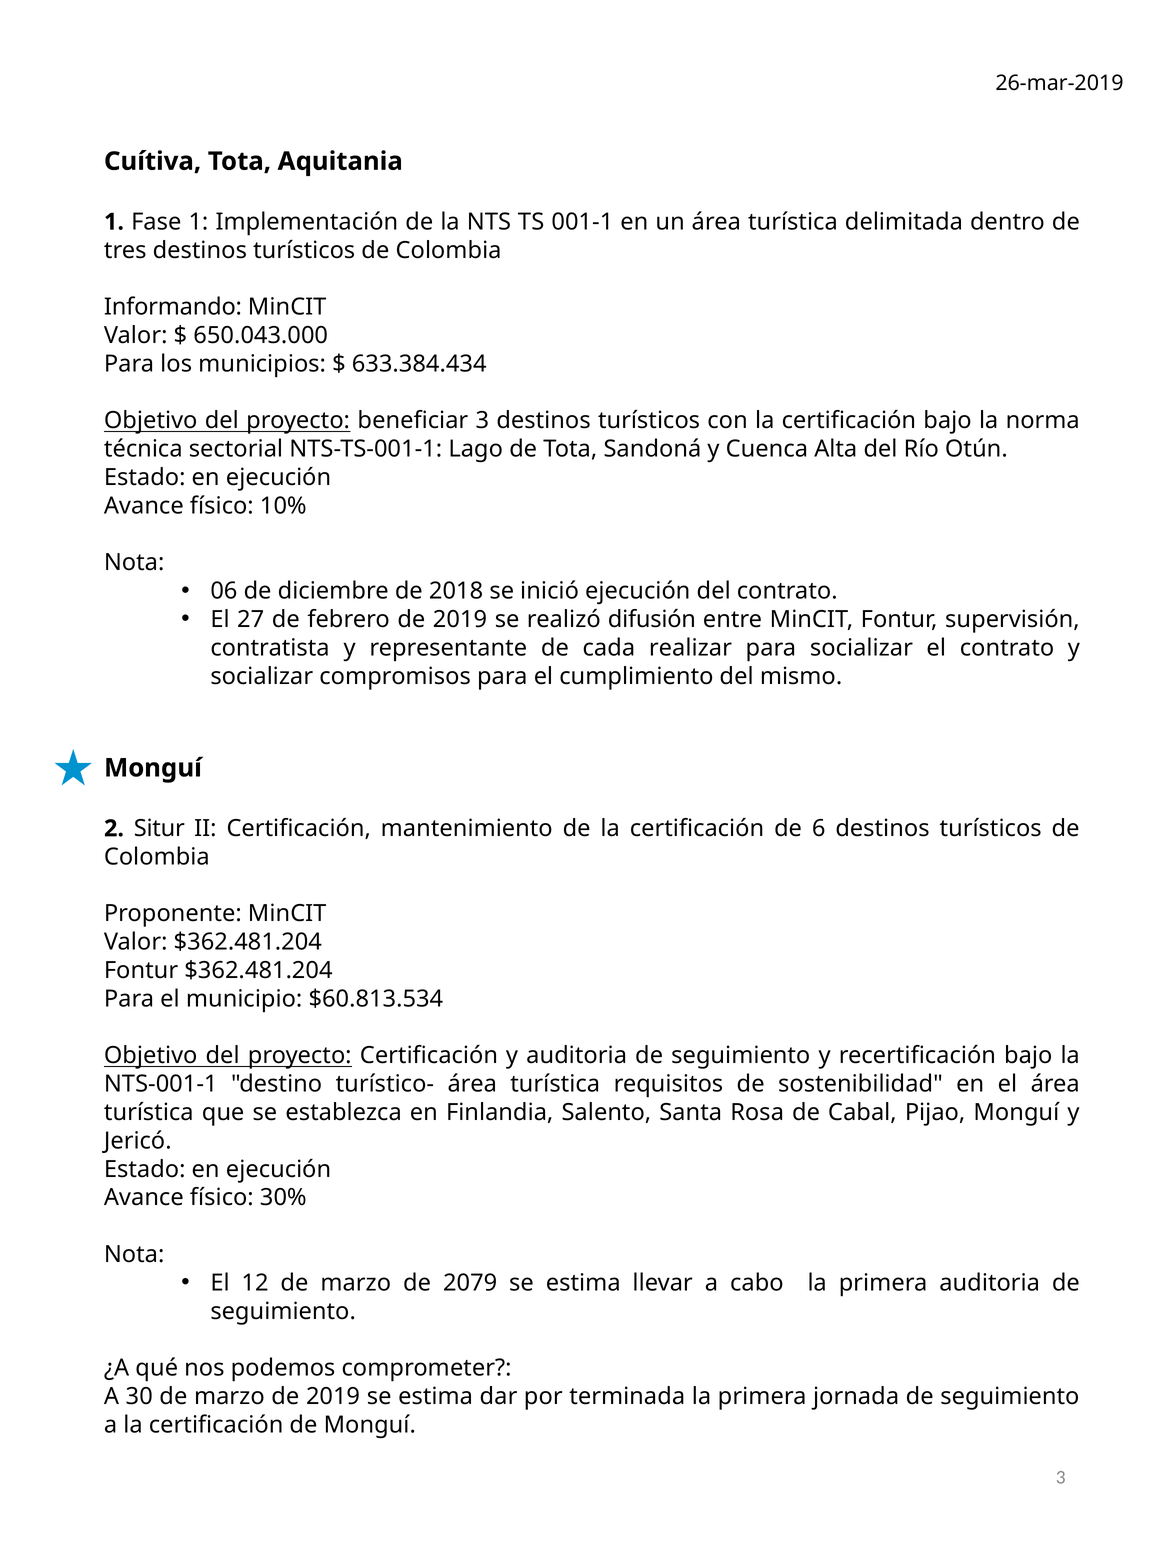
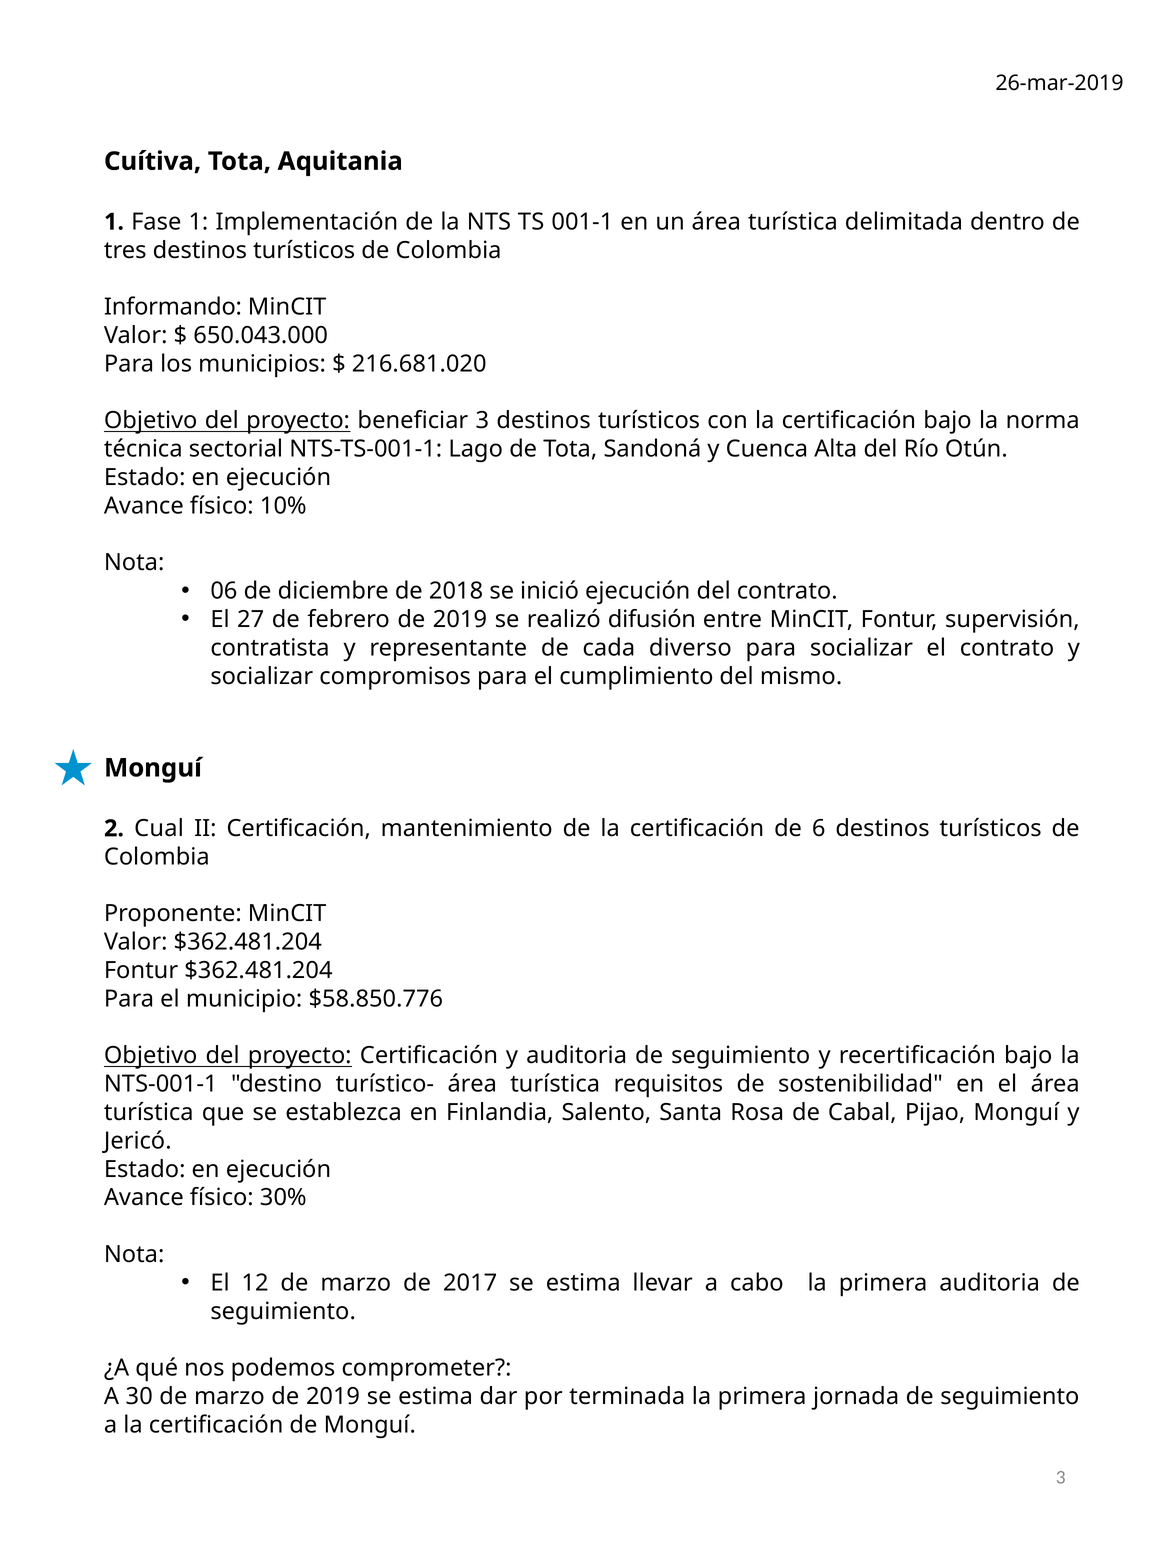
633.384.434: 633.384.434 -> 216.681.020 (419, 364)
realizar: realizar -> diverso (690, 648)
Situr: Situr -> Cual (159, 828)
$60.813.534: $60.813.534 -> $58.850.776 (376, 999)
2079: 2079 -> 2017 (470, 1283)
